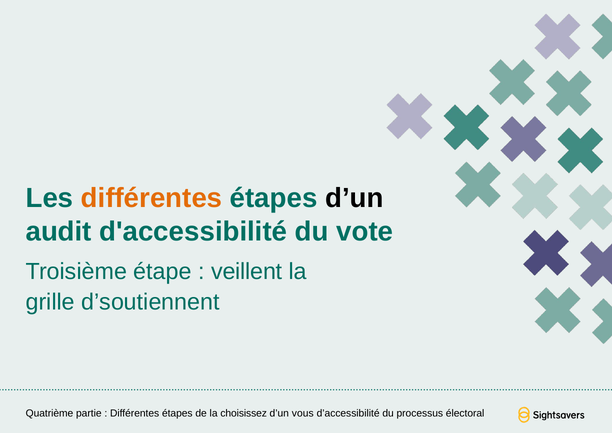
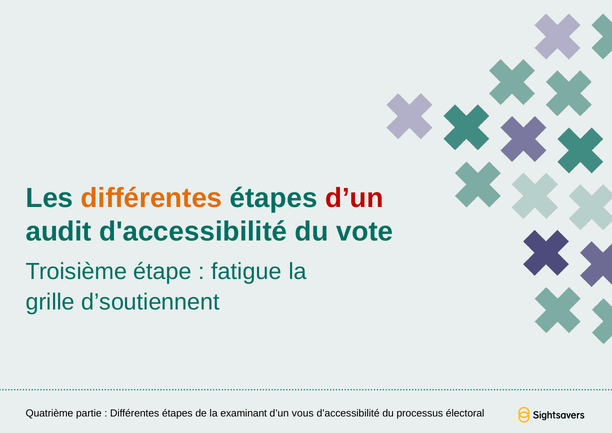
d’un colour: black -> red (354, 198)
veillent: veillent -> fatigue (246, 271)
choisissez: choisissez -> examinant (244, 413)
